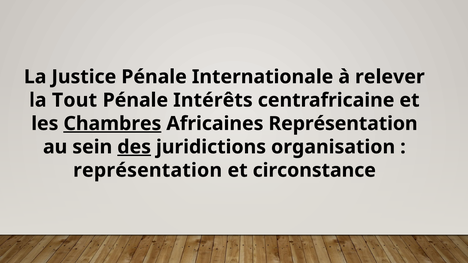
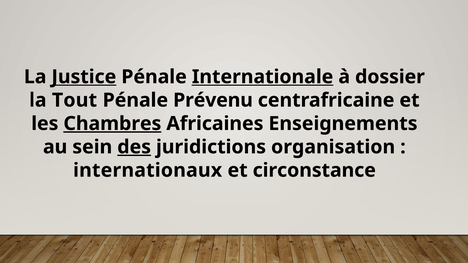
Justice underline: none -> present (84, 77)
Internationale underline: none -> present (263, 77)
relever: relever -> dossier (390, 77)
Intérêts: Intérêts -> Prévenu (213, 100)
Africaines Représentation: Représentation -> Enseignements (343, 124)
représentation: représentation -> internationaux (148, 170)
